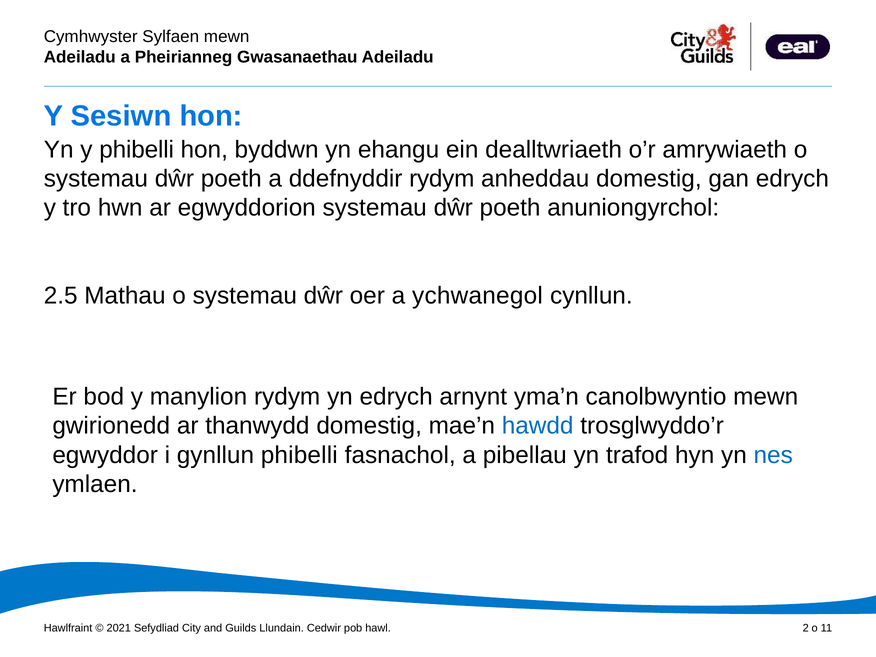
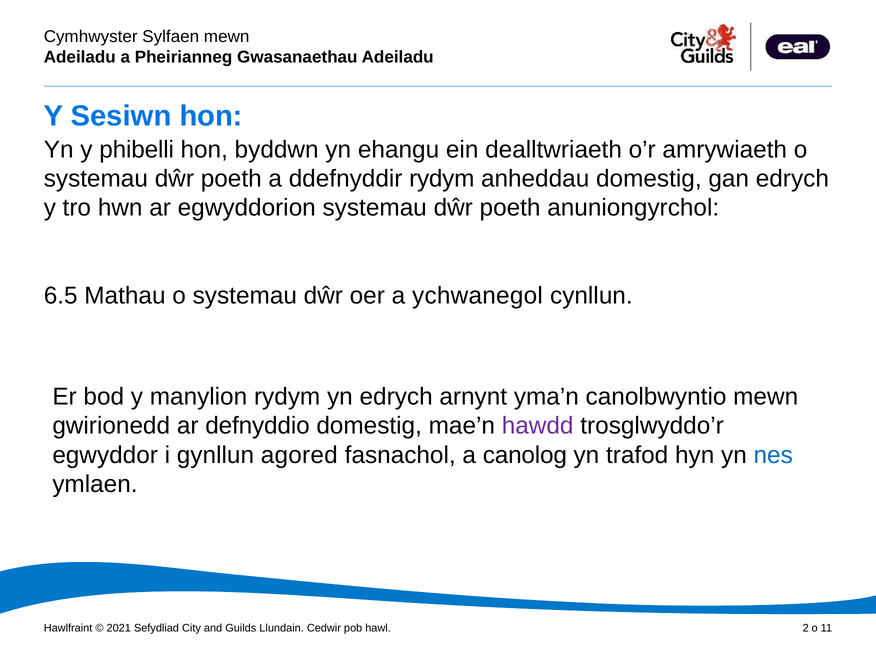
2.5: 2.5 -> 6.5 (61, 296)
thanwydd: thanwydd -> defnyddio (257, 426)
hawdd colour: blue -> purple (538, 426)
gynllun phibelli: phibelli -> agored (299, 455)
pibellau: pibellau -> canolog (525, 455)
